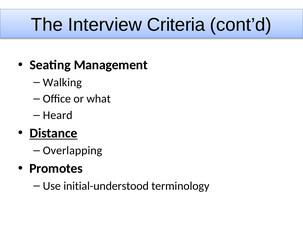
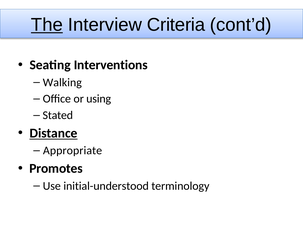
The underline: none -> present (47, 25)
Management: Management -> Interventions (111, 65)
what: what -> using (99, 99)
Heard: Heard -> Stated (58, 115)
Overlapping: Overlapping -> Appropriate (73, 151)
